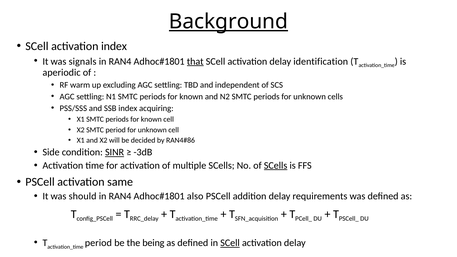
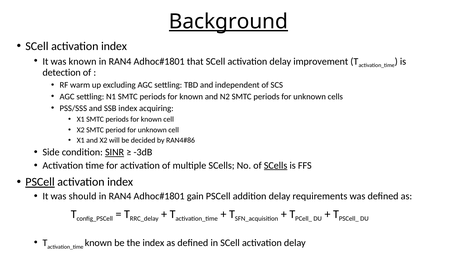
was signals: signals -> known (83, 61)
that underline: present -> none (195, 61)
identification: identification -> improvement (321, 61)
aperiodic: aperiodic -> detection (62, 73)
PSCell underline: none -> present (40, 182)
same: same -> index (120, 182)
also: also -> gain (195, 196)
period: period -> known (98, 243)
the being: being -> index (153, 243)
SCell underline: present -> none (230, 243)
